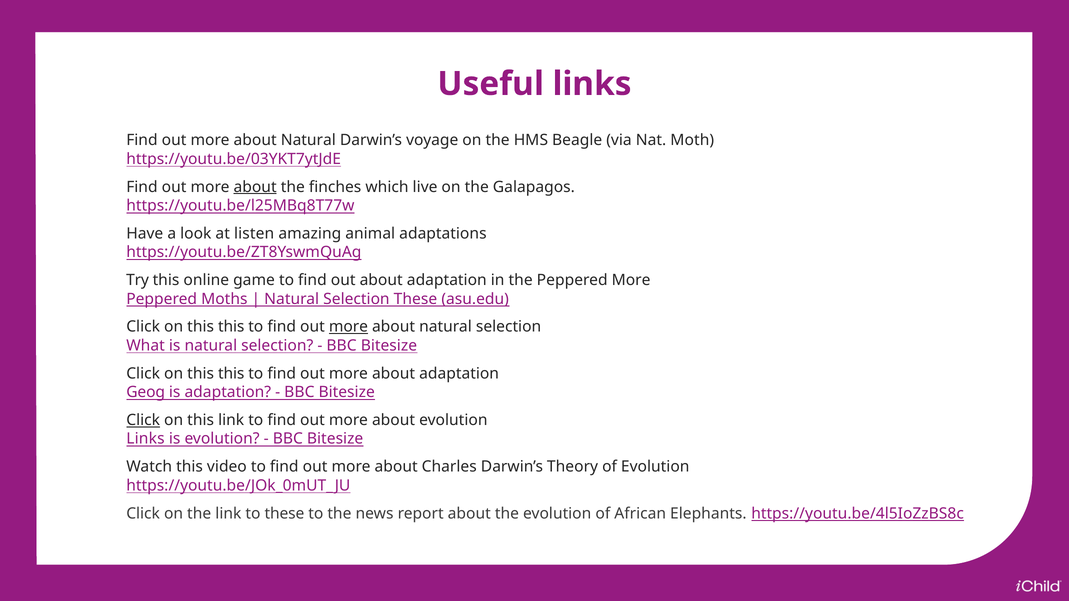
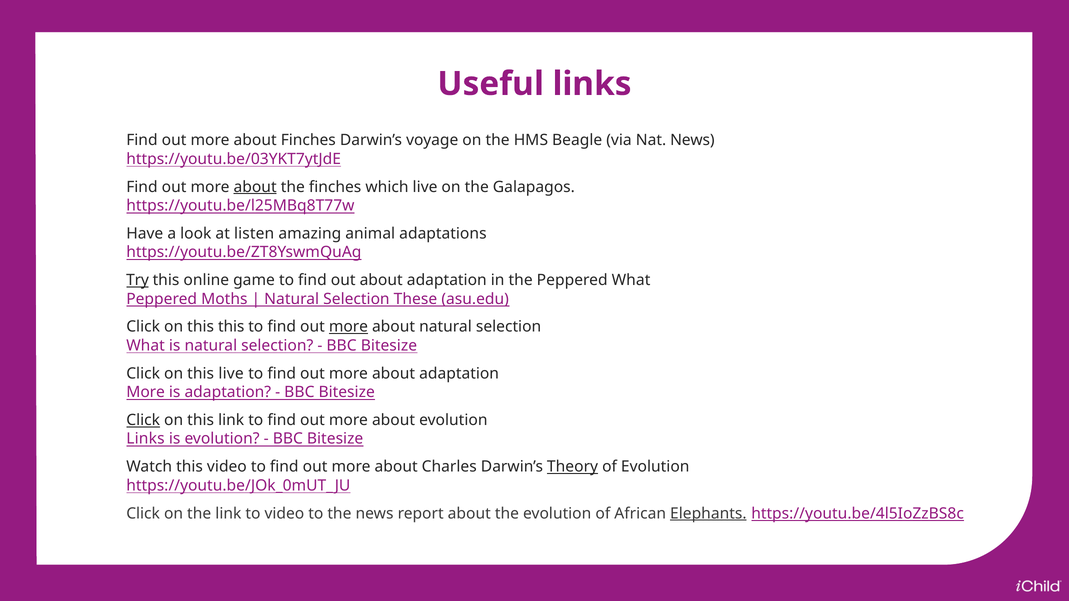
Natural: Natural -> Finches (308, 140)
Nat Moth: Moth -> News (692, 140)
Try underline: none -> present (138, 280)
Peppered More: More -> What (631, 280)
this: this -> live (231, 374)
Geog: Geog -> More (146, 392)
Theory underline: none -> present (573, 467)
to these: these -> video (284, 514)
Elephants underline: none -> present (708, 514)
